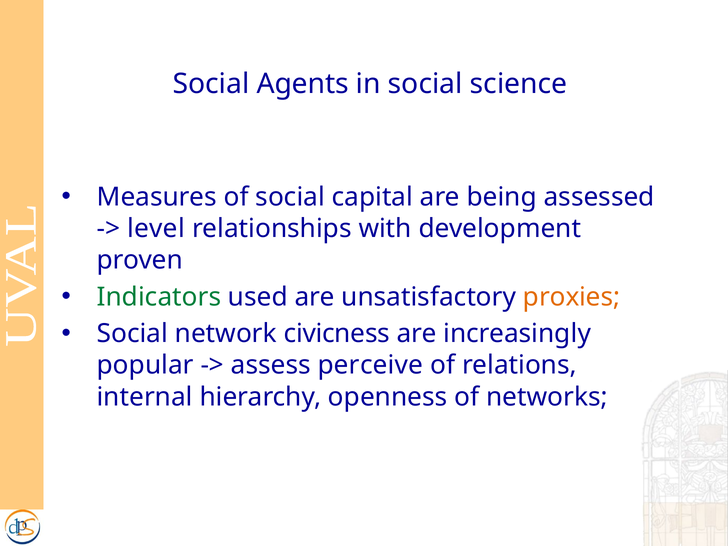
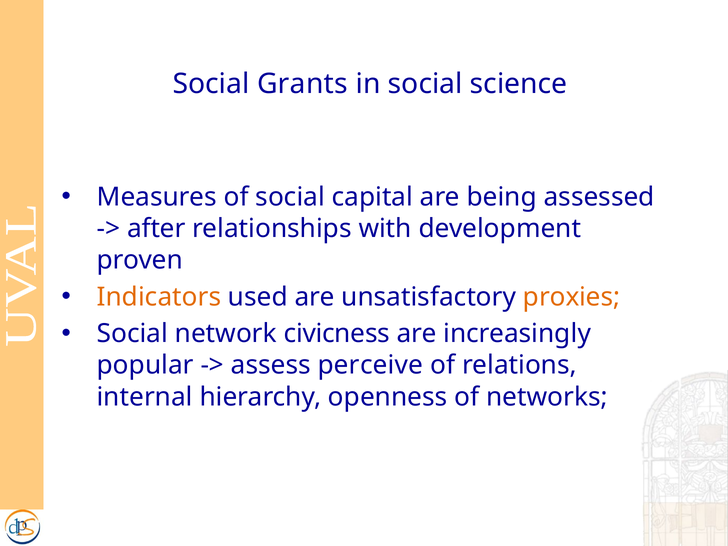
Agents: Agents -> Grants (302, 84)
level: level -> after (156, 229)
Indicators colour: green -> orange (159, 297)
